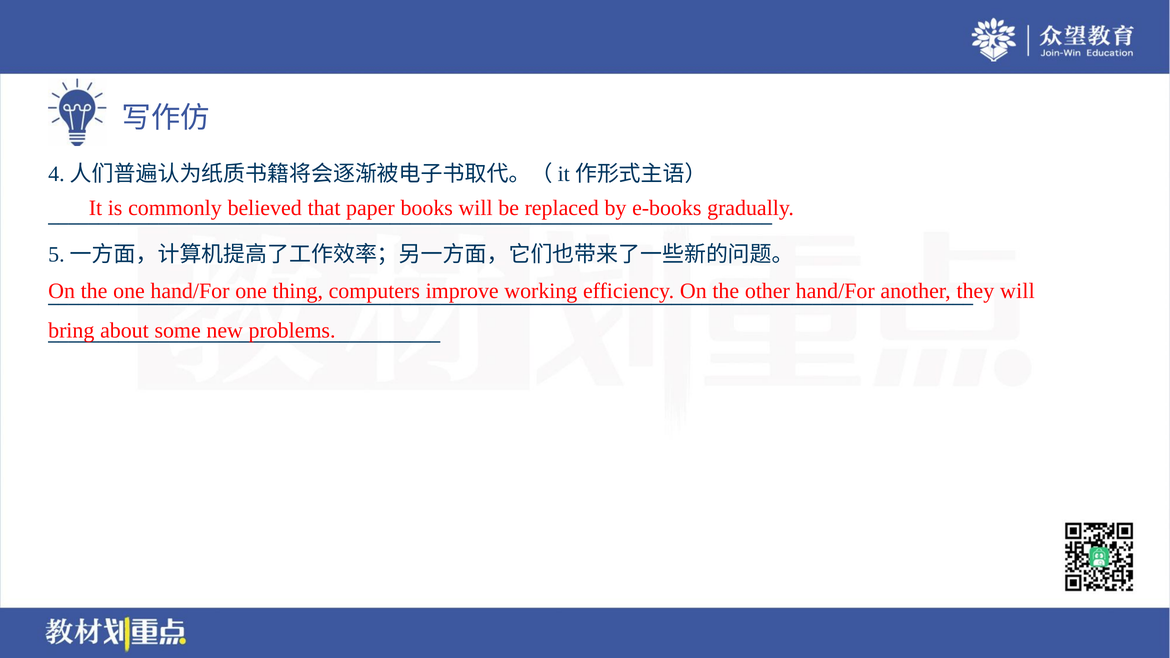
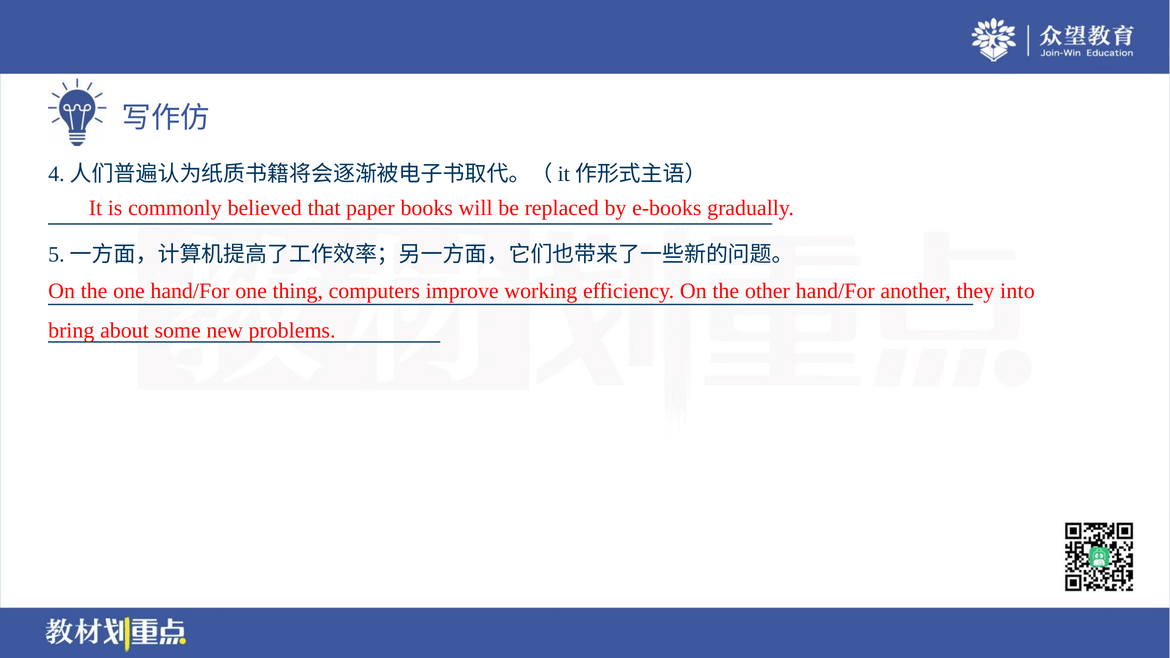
they will: will -> into (1017, 291)
